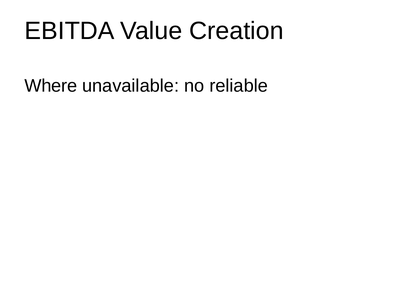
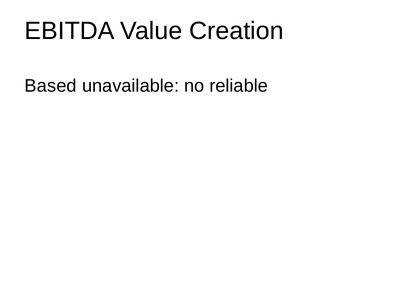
Where: Where -> Based (51, 86)
